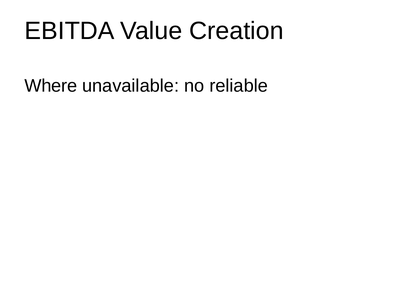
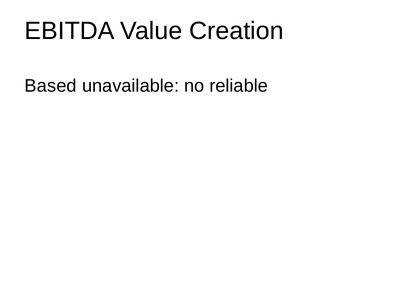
Where: Where -> Based (51, 86)
